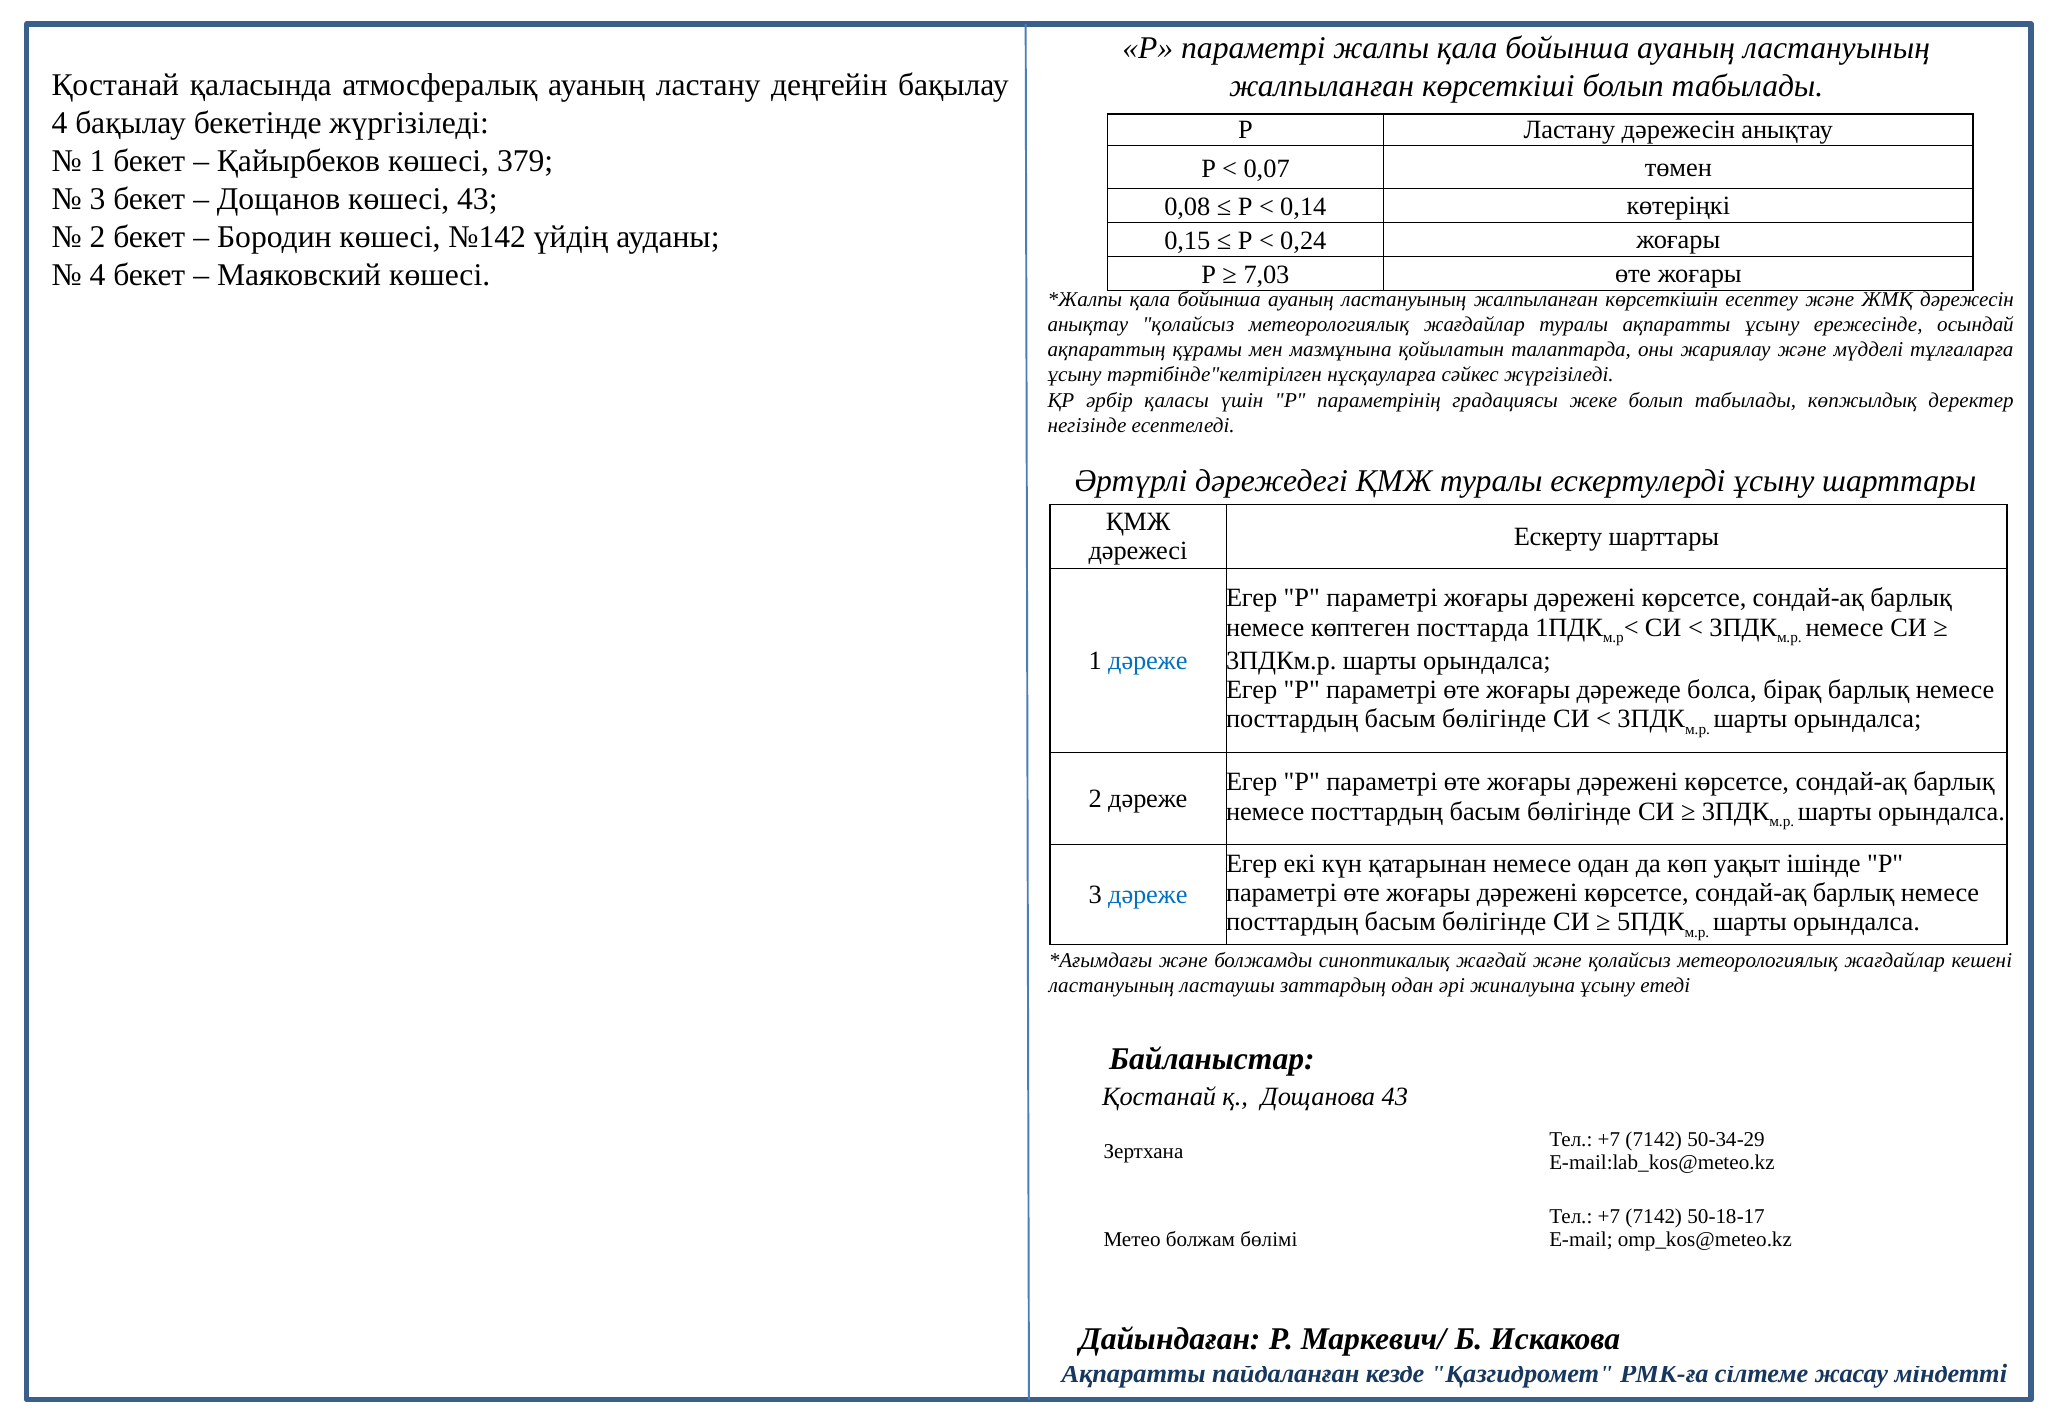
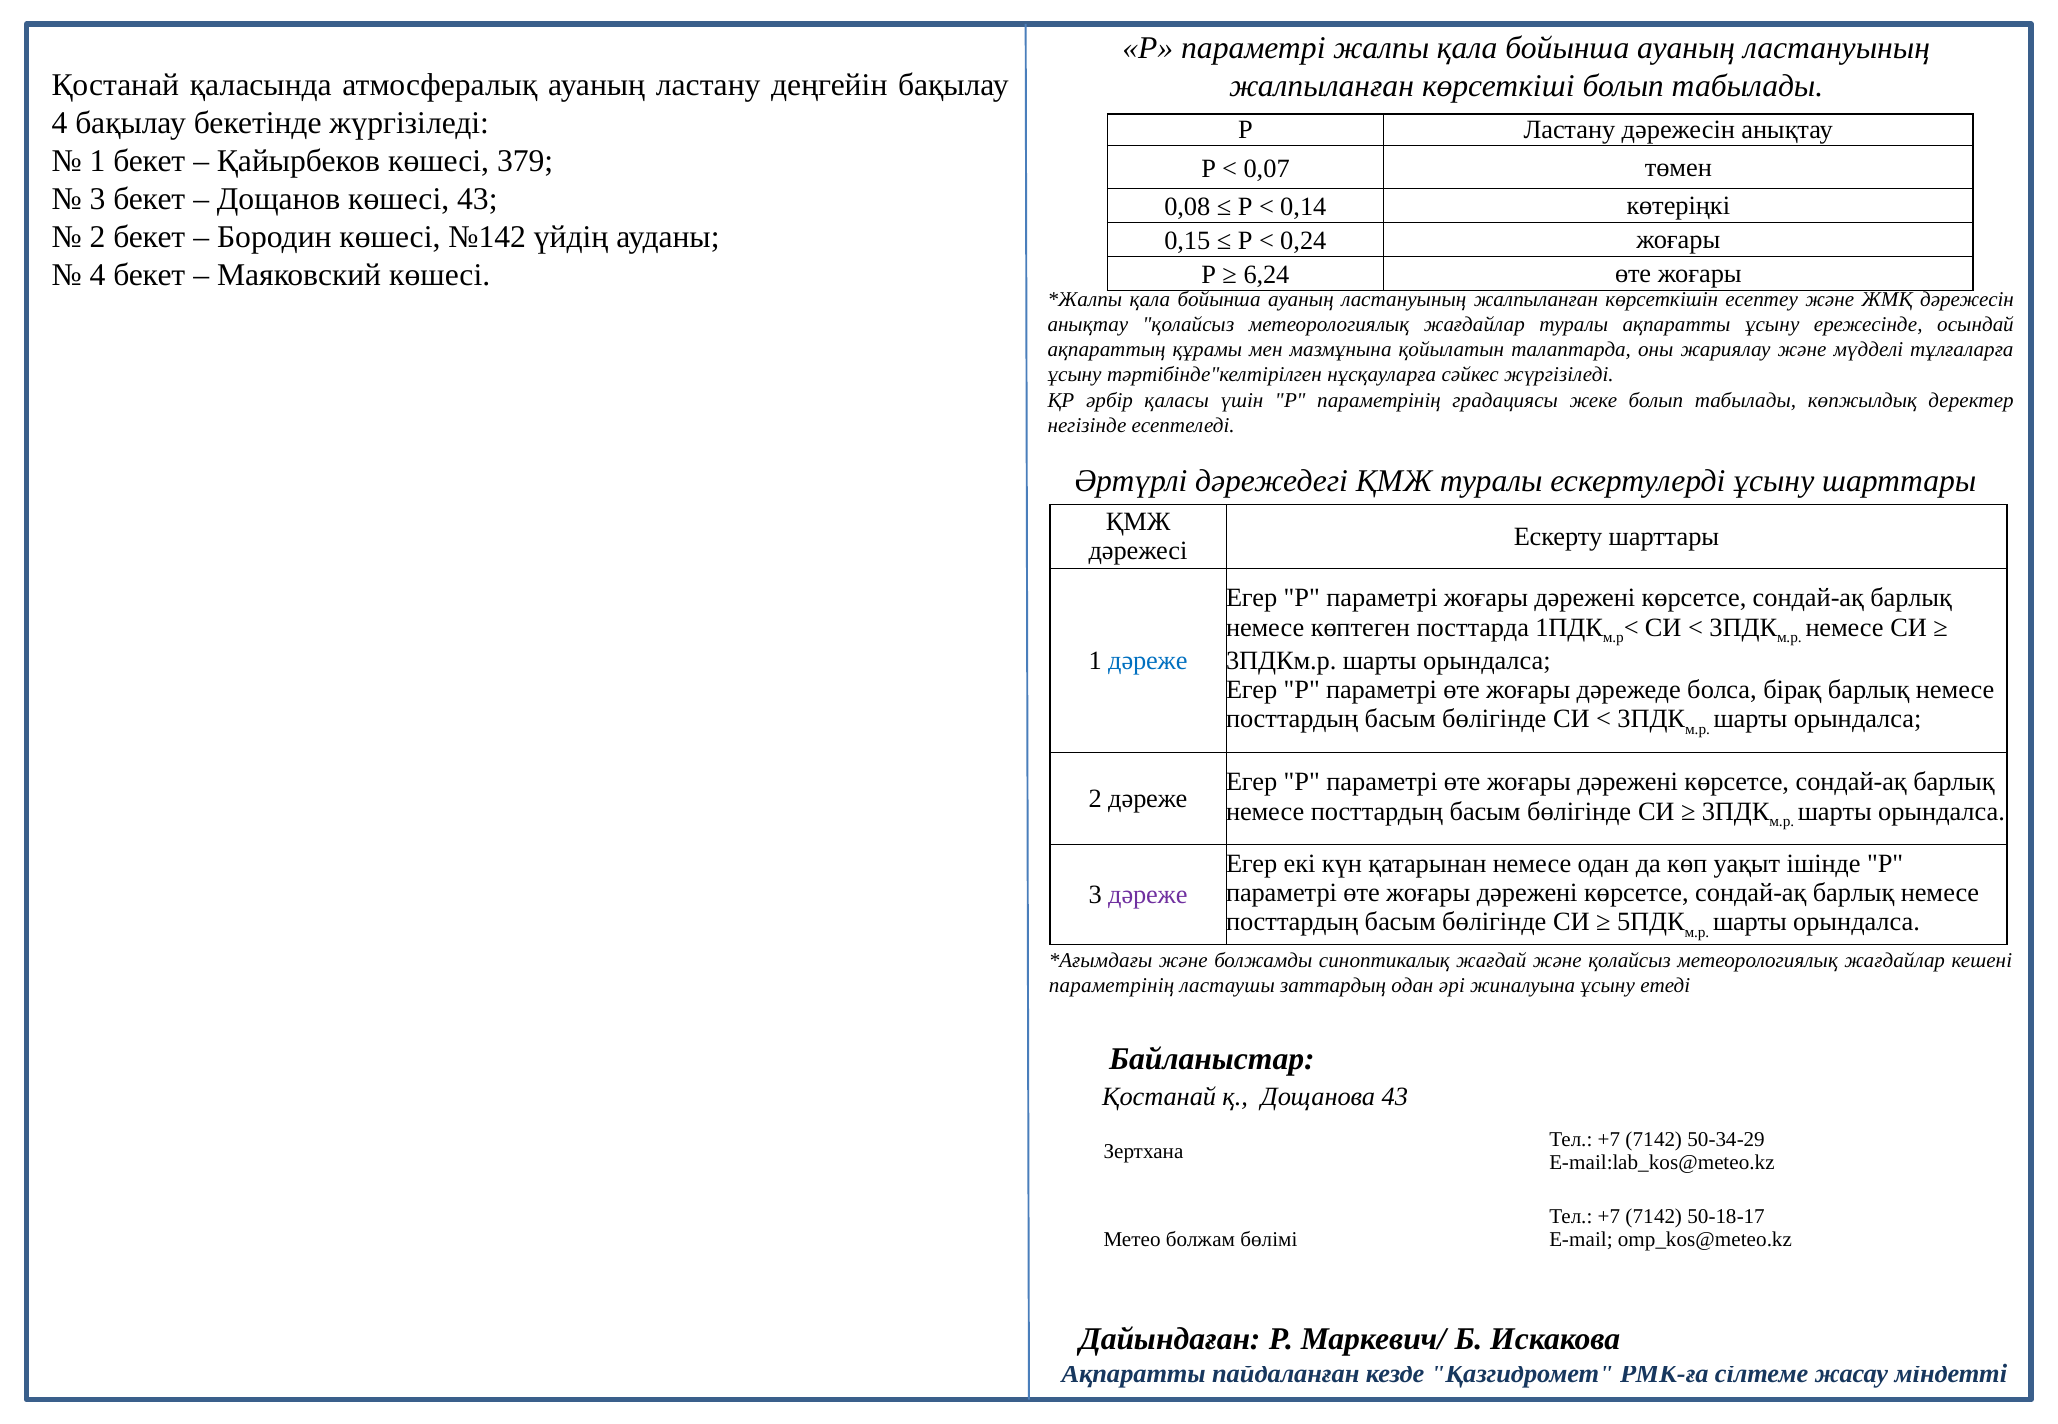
7,03: 7,03 -> 6,24 (1266, 275)
дәреже colour: blue -> purple (1148, 895)
ластануының: ластануының -> параметрінің (1112, 986)
